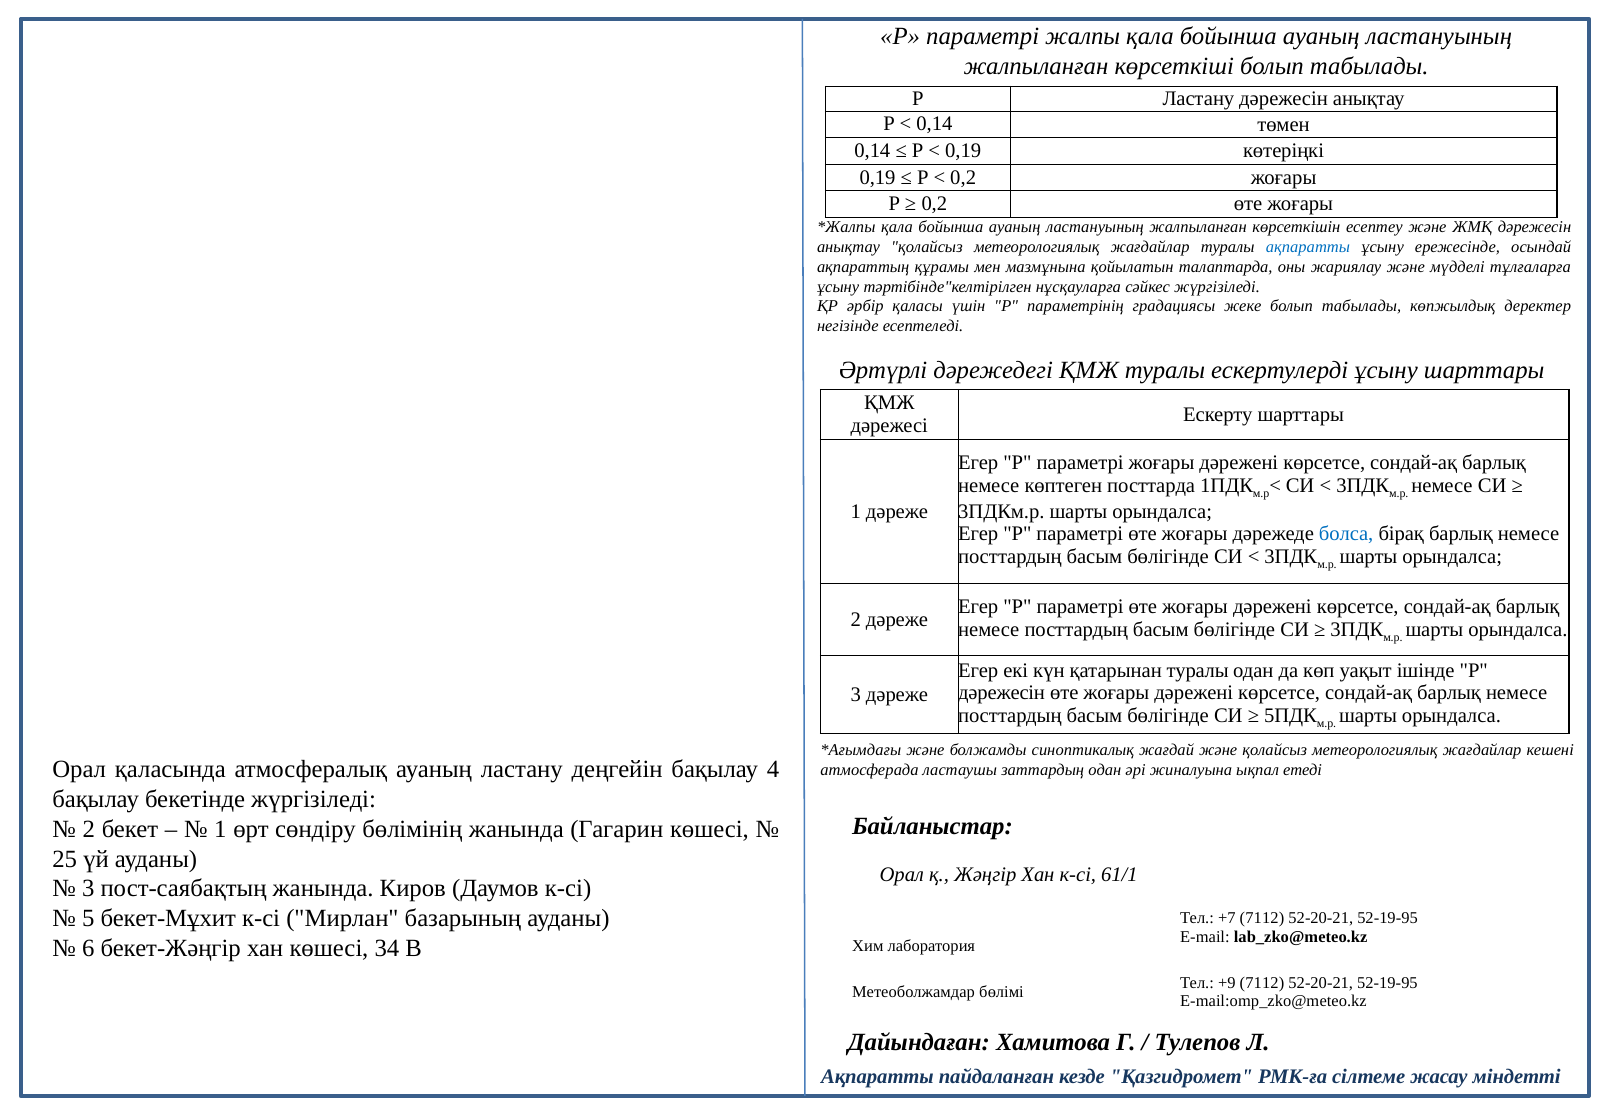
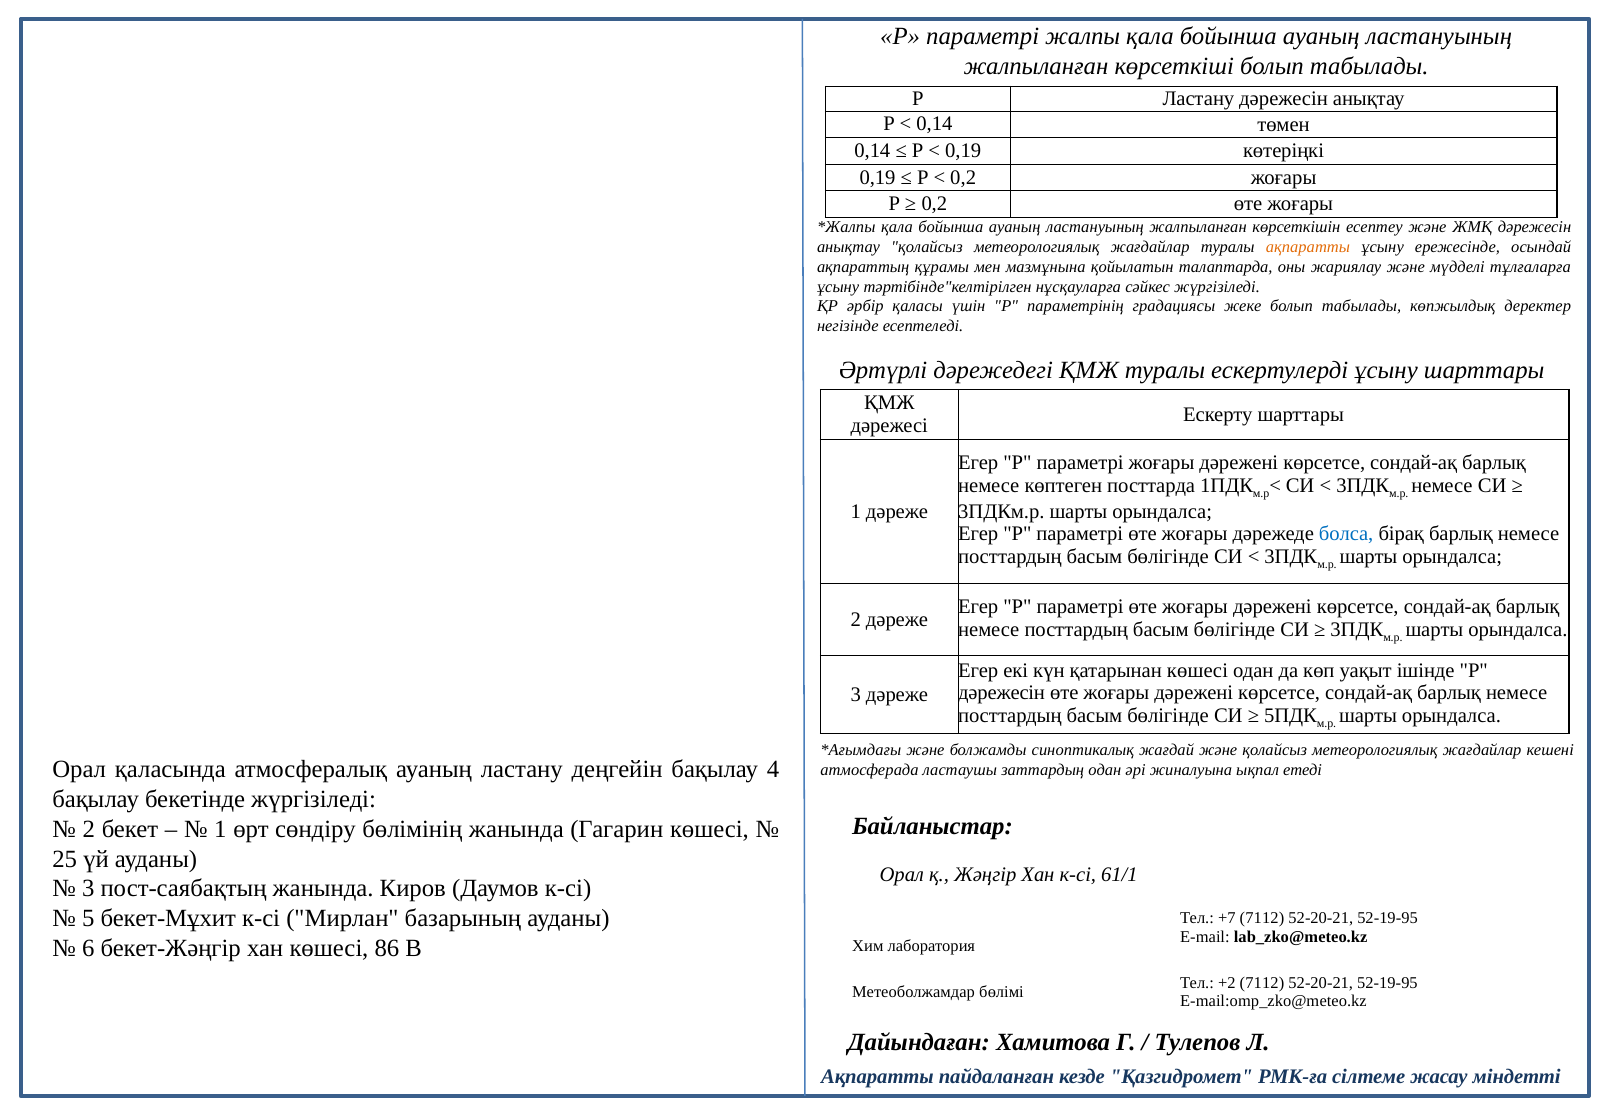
ақпаратты colour: blue -> orange (1308, 247)
қатарынан туралы: туралы -> көшесі (1197, 670)
34: 34 -> 86 (387, 948)
+9: +9 -> +2 (1227, 982)
